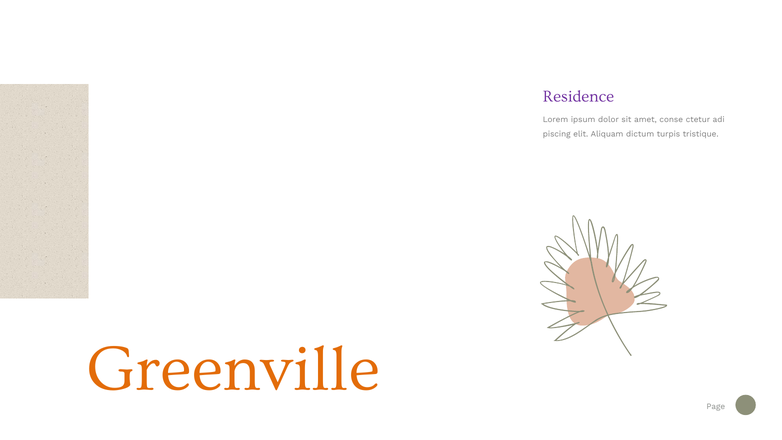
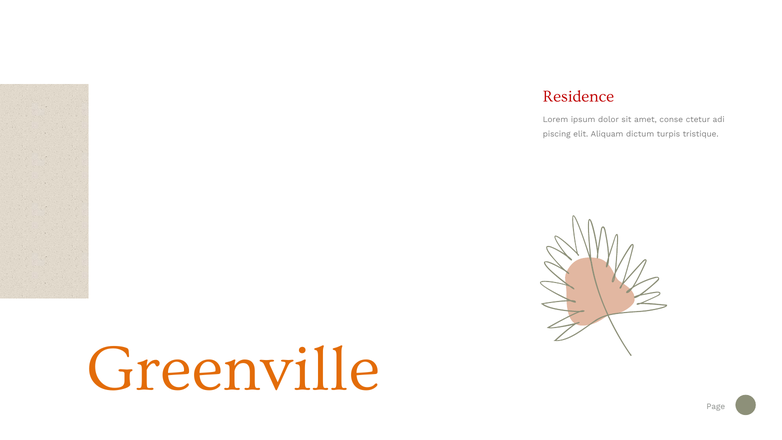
Residence colour: purple -> red (578, 96)
